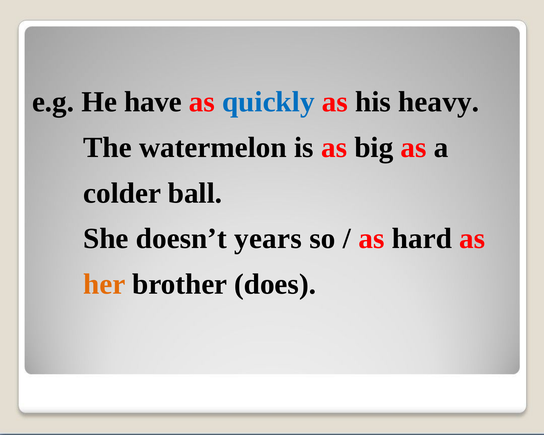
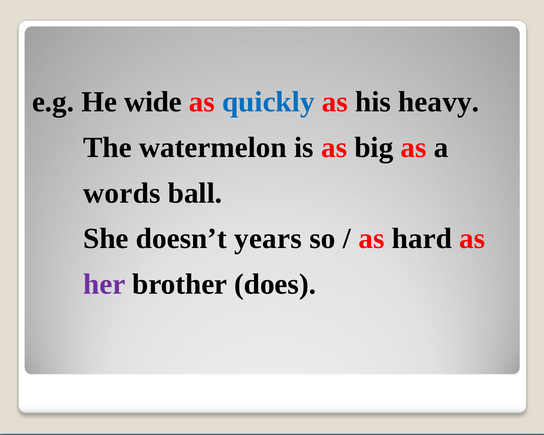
have: have -> wide (153, 102)
colder: colder -> words (122, 193)
her colour: orange -> purple (104, 284)
